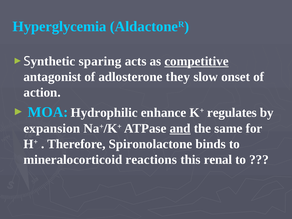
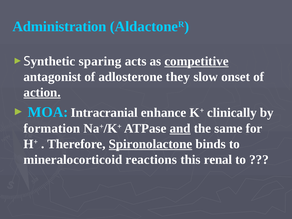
Hyperglycemia: Hyperglycemia -> Administration (59, 27)
action underline: none -> present (42, 92)
Hydrophilic: Hydrophilic -> Intracranial (104, 113)
regulates: regulates -> clinically (232, 113)
expansion: expansion -> formation (52, 128)
Spironolactone underline: none -> present (150, 144)
